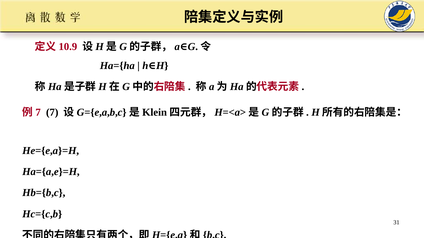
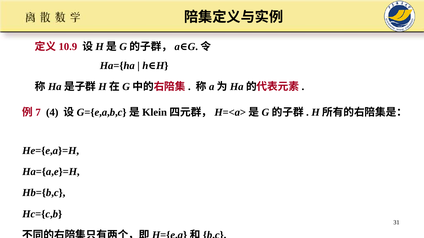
7: 7 -> 4 (52, 113)
